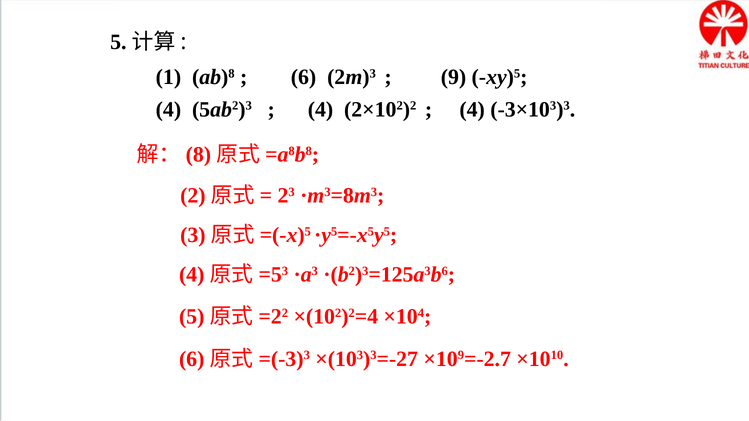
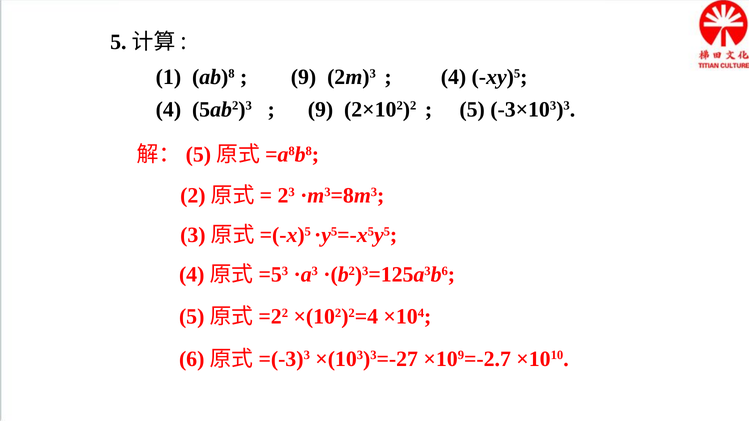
6: 6 -> 9 (304, 77)
9: 9 -> 4 (453, 77)
4: 4 -> 9 (321, 109)
4: 4 -> 5 (472, 109)
8: 8 -> 5 (198, 155)
